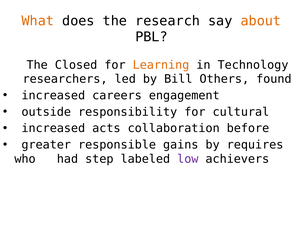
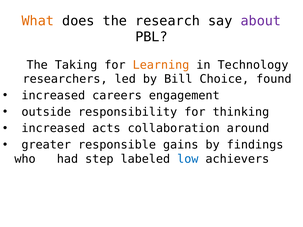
about colour: orange -> purple (261, 21)
Closed: Closed -> Taking (76, 65)
Others: Others -> Choice (224, 79)
cultural: cultural -> thinking (241, 112)
before: before -> around (248, 128)
requires: requires -> findings (255, 145)
low colour: purple -> blue (188, 159)
